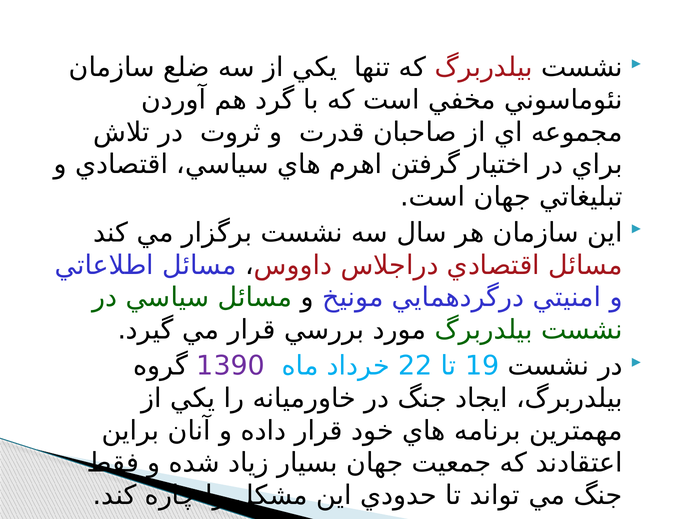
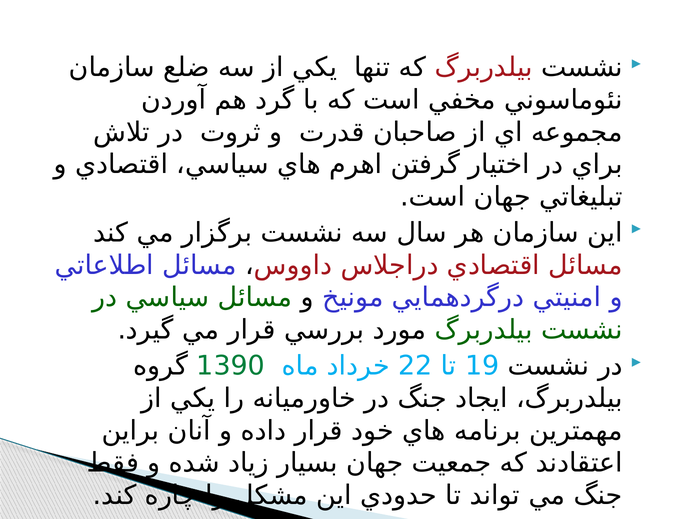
1390 colour: purple -> green (231, 366)
